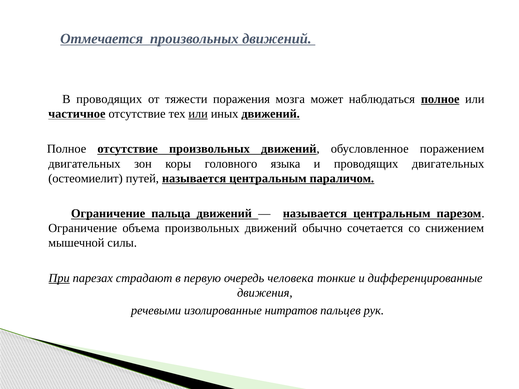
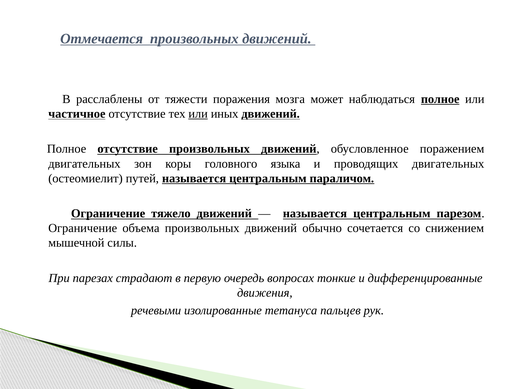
В проводящих: проводящих -> расслаблены (109, 99)
пальца: пальца -> тяжело (171, 214)
При underline: present -> none (59, 278)
человека: человека -> вопросах (291, 278)
нитратов: нитратов -> тетануса (291, 311)
